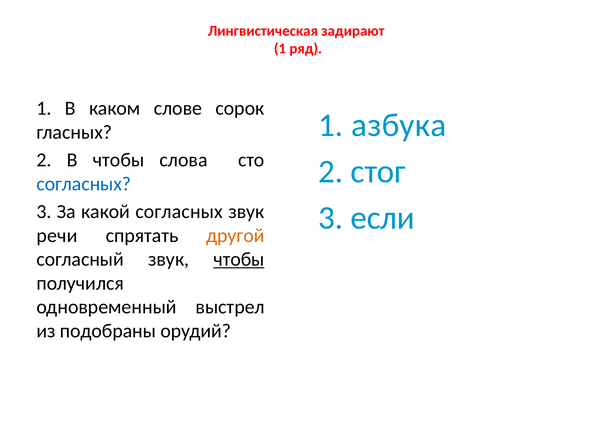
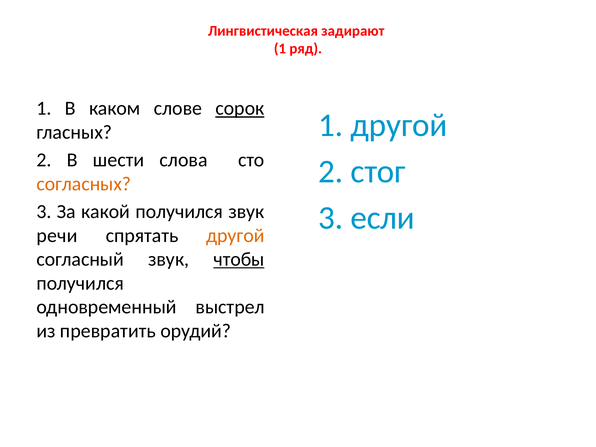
сорок underline: none -> present (240, 108)
1 азбука: азбука -> другой (399, 125)
В чтобы: чтобы -> шести (119, 160)
согласных colour: blue -> orange (84, 184)
какой согласных: согласных -> получился (179, 212)
подобраны: подобраны -> превратить (108, 331)
